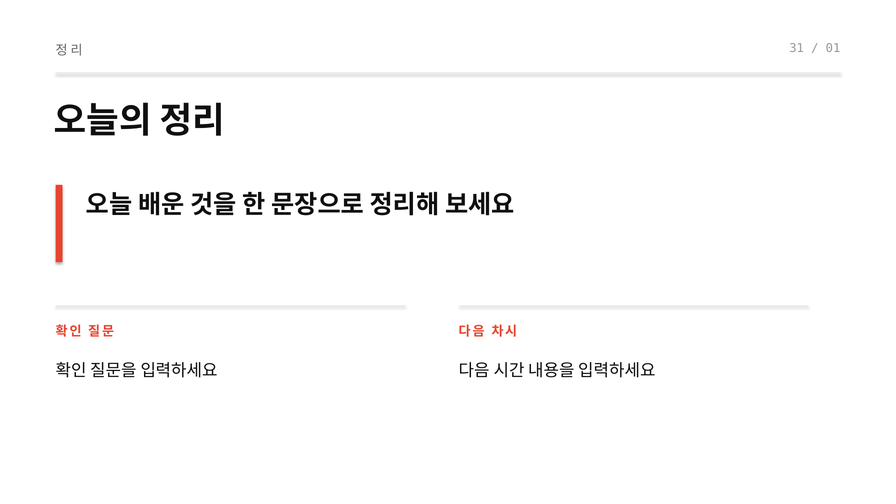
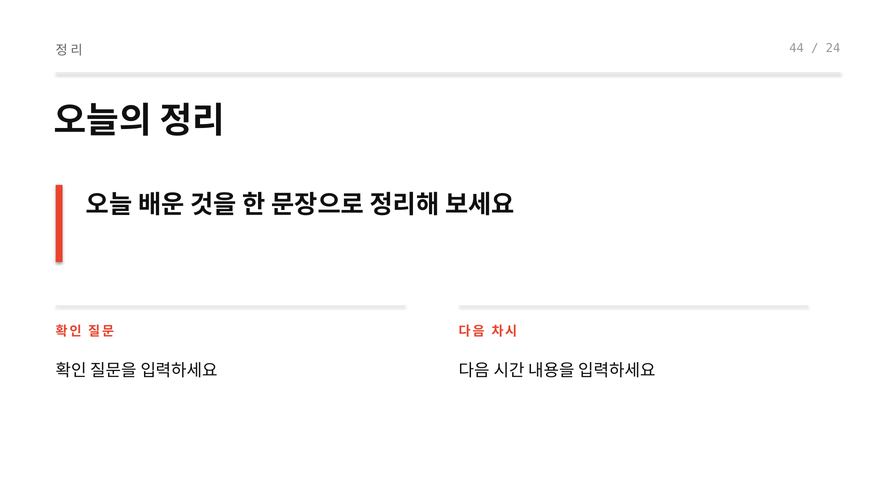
31: 31 -> 44 (797, 48)
01: 01 -> 24 (833, 48)
